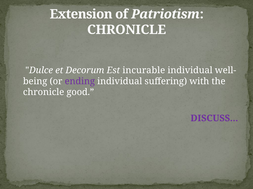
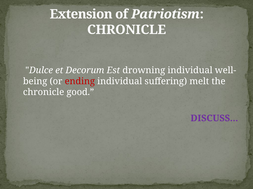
incurable: incurable -> drowning (144, 71)
ending colour: purple -> red (80, 82)
with: with -> melt (199, 82)
